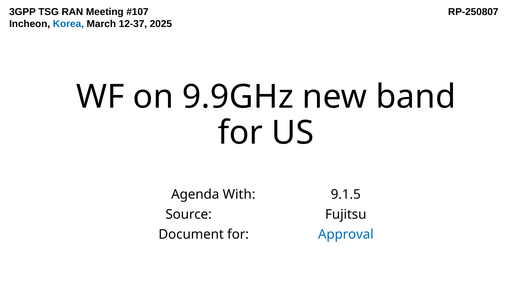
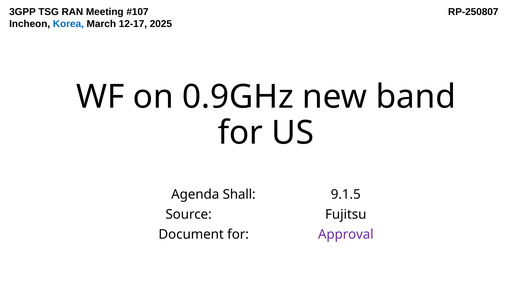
12-37: 12-37 -> 12-17 (133, 24)
9.9GHz: 9.9GHz -> 0.9GHz (238, 97)
With: With -> Shall (239, 195)
Approval colour: blue -> purple (346, 235)
